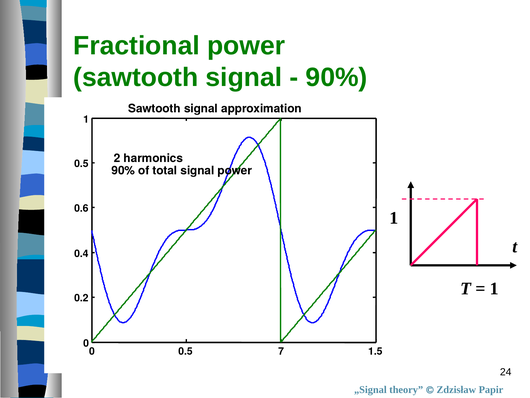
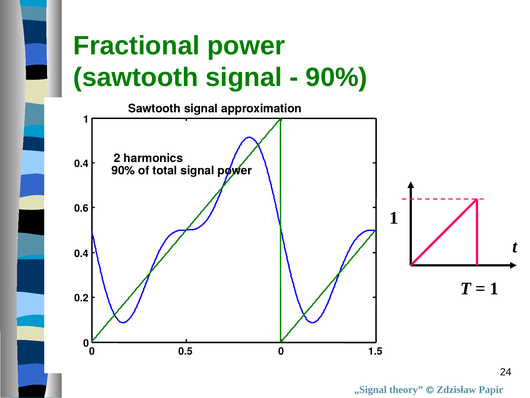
0.5: 0.5 -> 0.4 (81, 164)
0.5 7: 7 -> 0 (281, 351)
